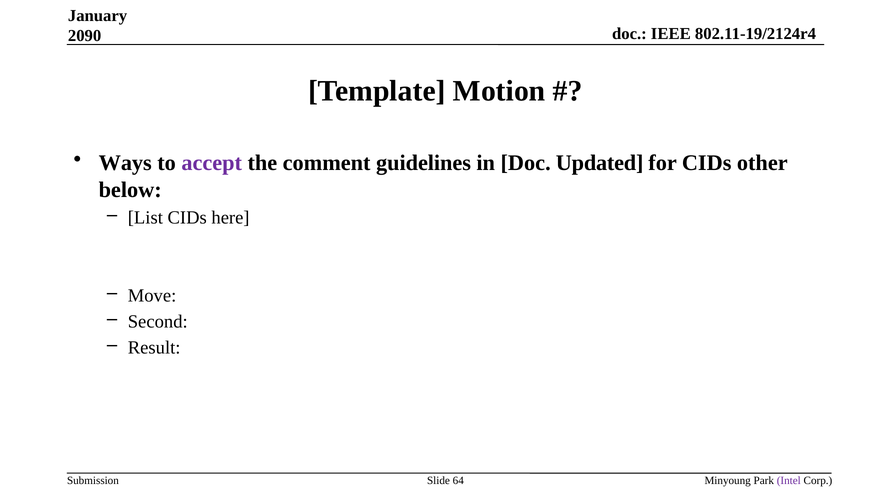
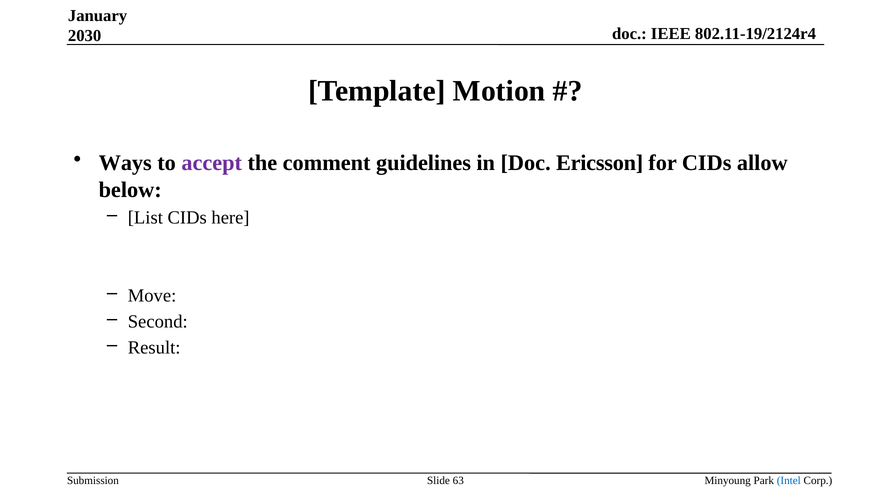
2090: 2090 -> 2030 (85, 36)
Updated: Updated -> Ericsson (600, 163)
other: other -> allow (762, 163)
64: 64 -> 63 (458, 481)
Intel colour: purple -> blue (789, 481)
